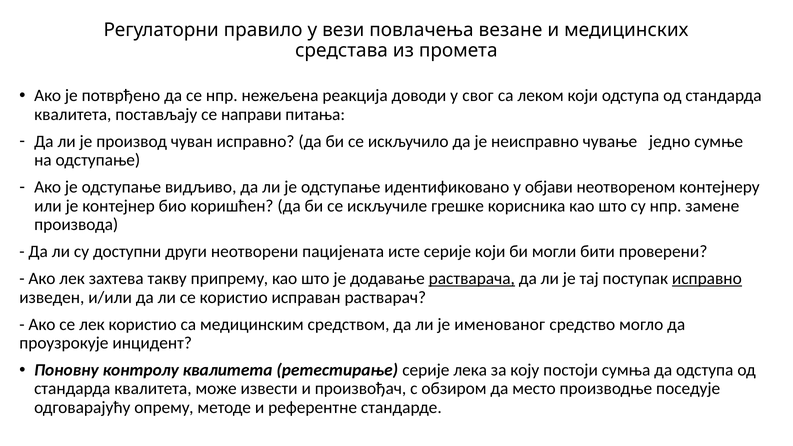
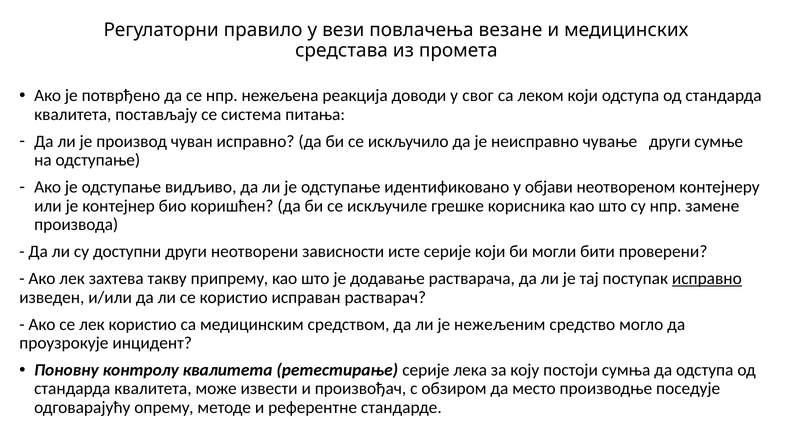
направи: направи -> система (251, 114)
чување једно: једно -> други (670, 141)
пацијената: пацијената -> зависности (343, 252)
растварача underline: present -> none (472, 279)
именованог: именованог -> нежељеним (500, 324)
